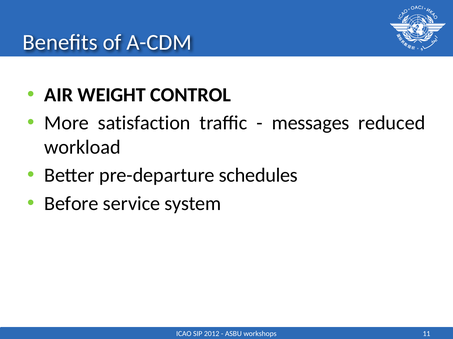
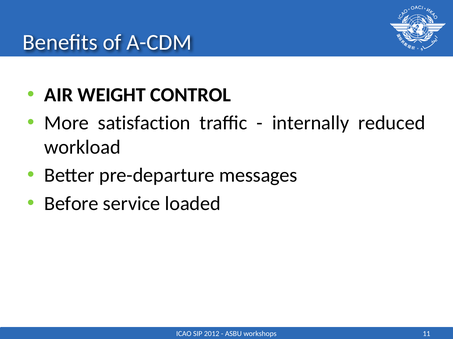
messages: messages -> internally (311, 123)
schedules: schedules -> messages (258, 176)
system: system -> loaded (193, 204)
